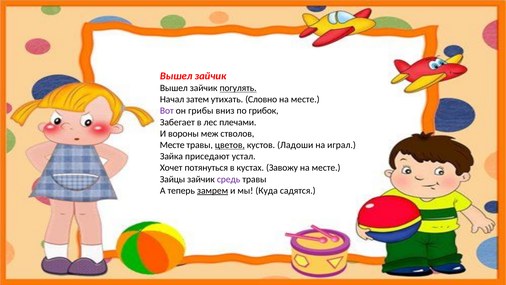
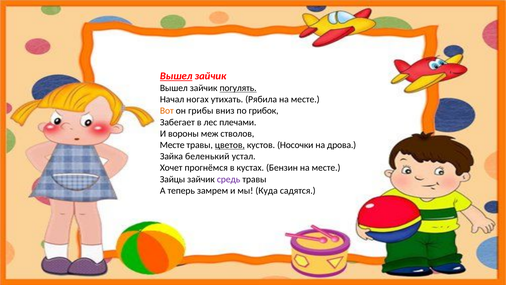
Вышел underline: none -> present (176, 76)
затем: затем -> ногах (197, 99)
Словно: Словно -> Рябила (261, 99)
Вот colour: purple -> orange (167, 111)
Ладоши: Ладоши -> Носочки (295, 145)
играл: играл -> дрова (342, 145)
приседают: приседают -> беленький (207, 156)
потянуться: потянуться -> прогнёмся (206, 168)
Завожу: Завожу -> Бензин (282, 168)
замрем underline: present -> none (213, 190)
